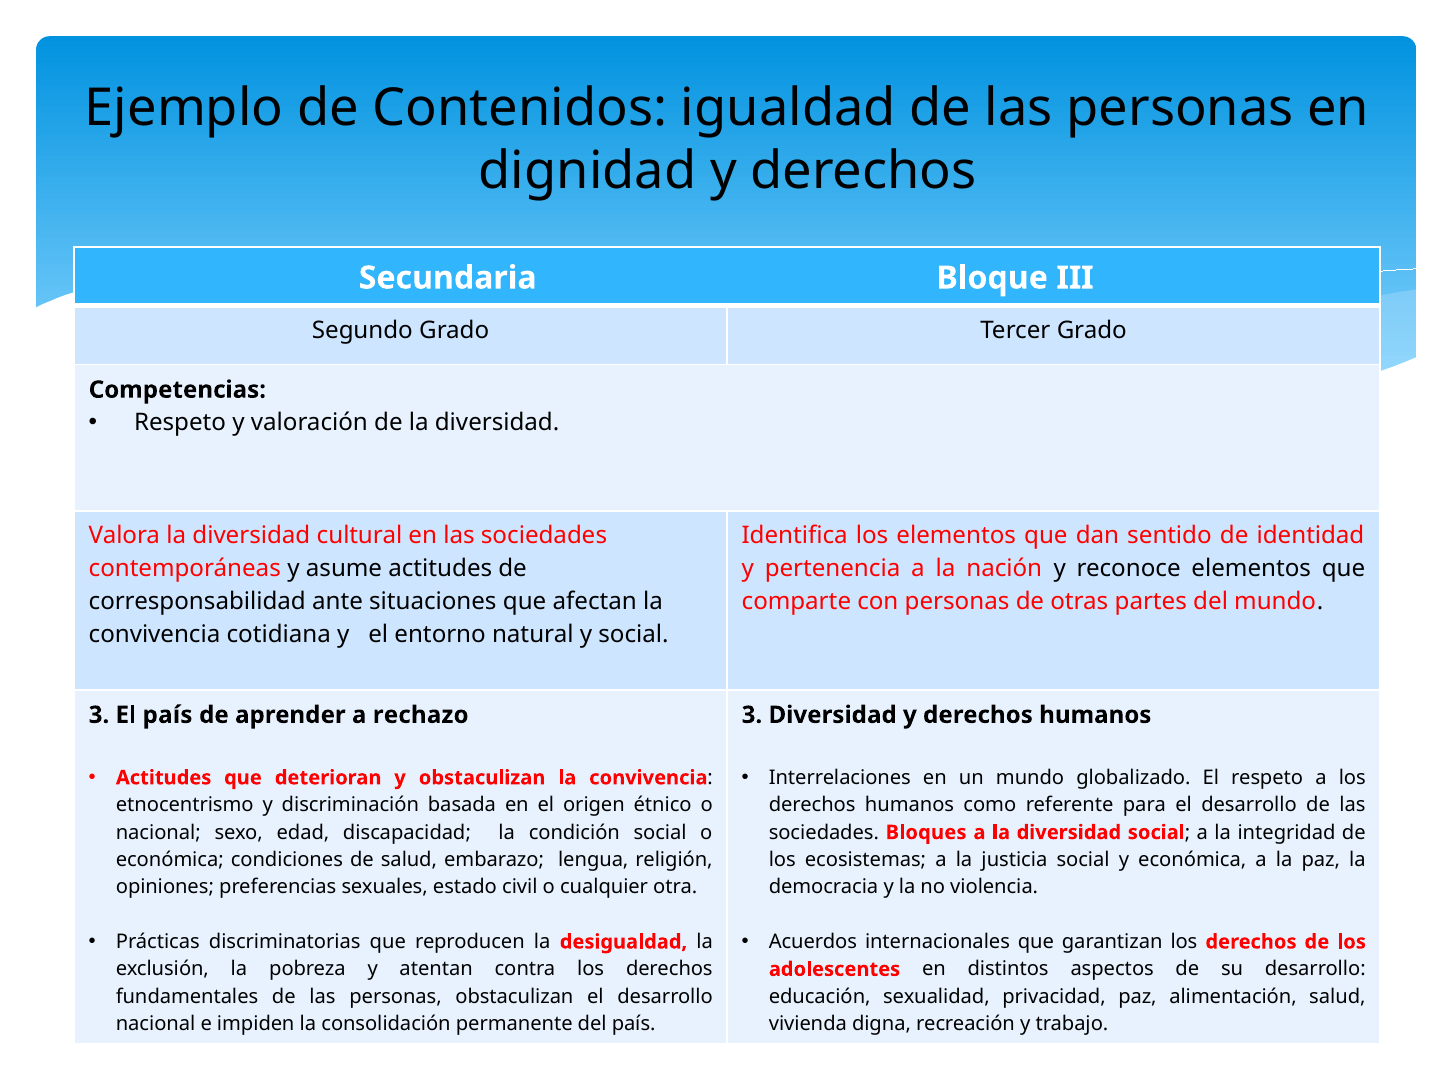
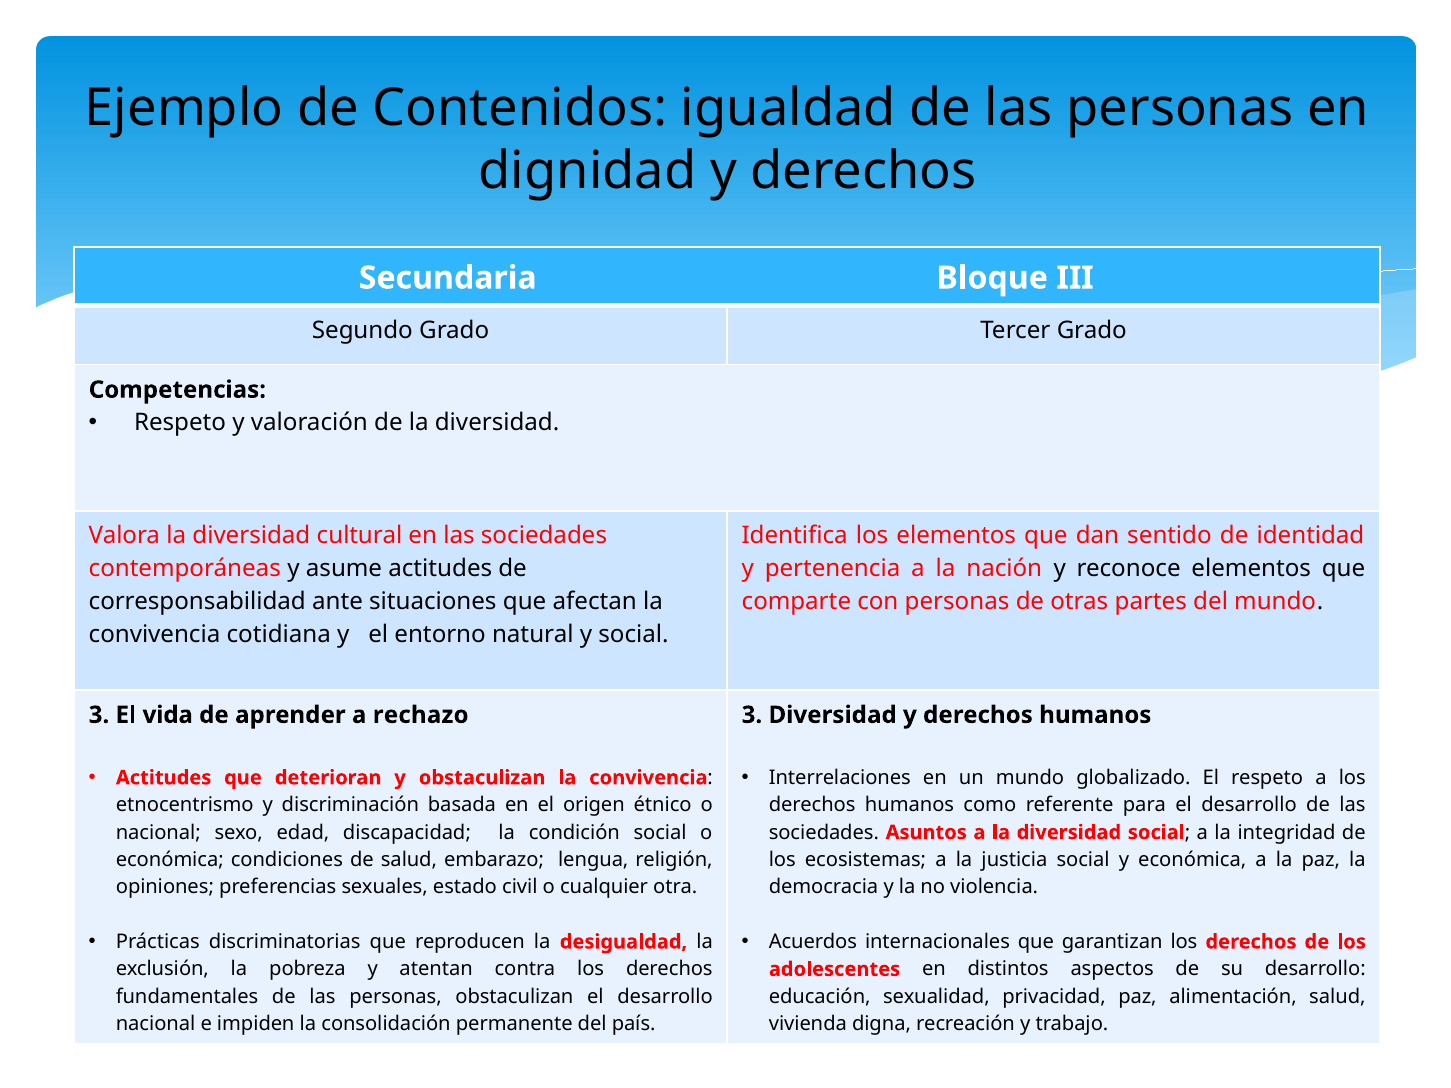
El país: país -> vida (168, 715)
Bloques: Bloques -> Asuntos (926, 833)
